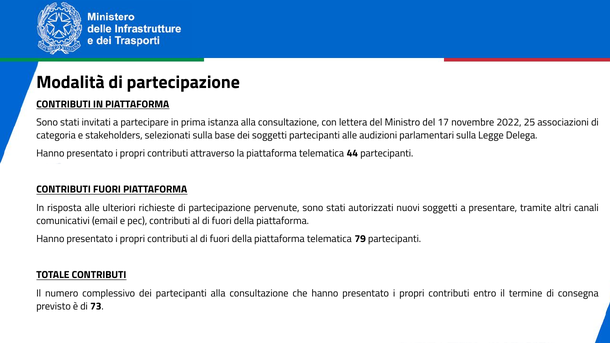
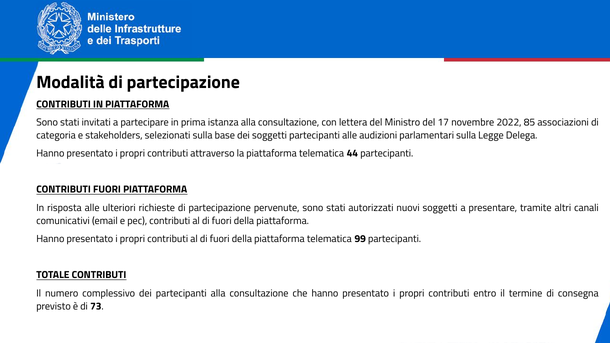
25: 25 -> 85 (529, 122)
79: 79 -> 99 (360, 239)
